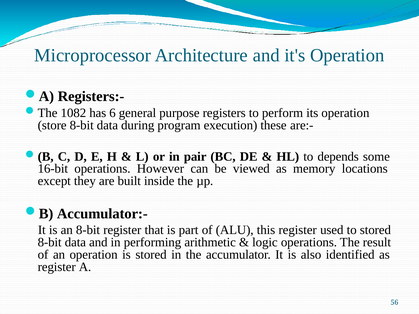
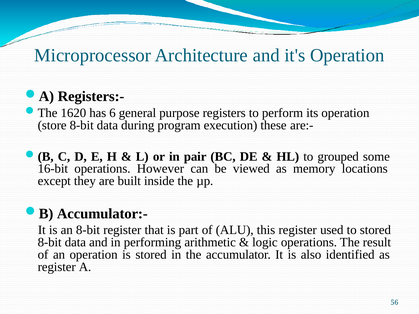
1082: 1082 -> 1620 (73, 113)
depends: depends -> grouped (338, 157)
